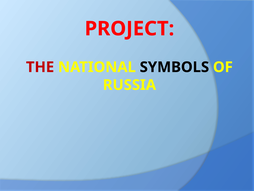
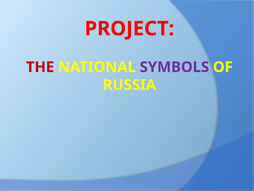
SYMBOLS colour: black -> purple (174, 67)
